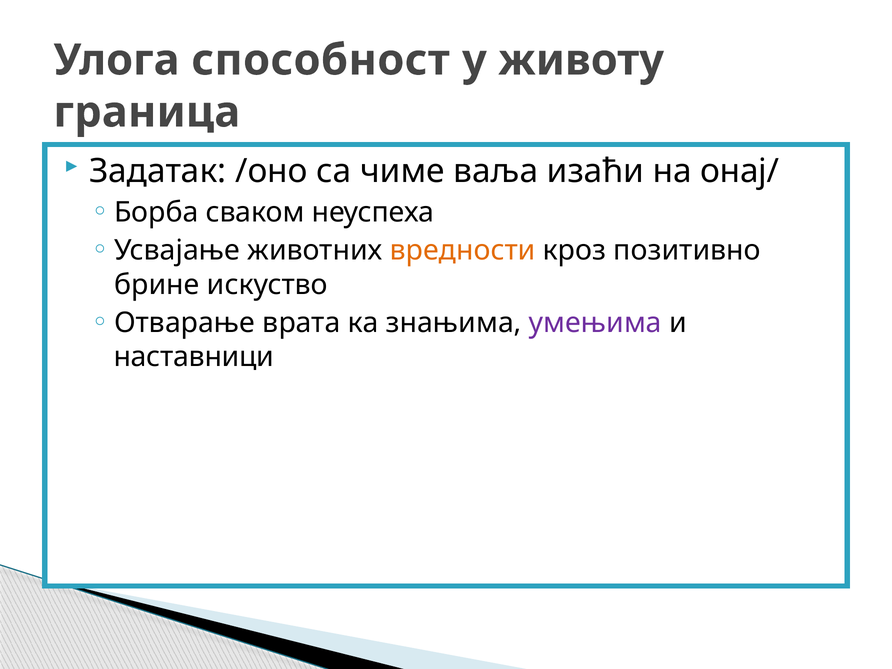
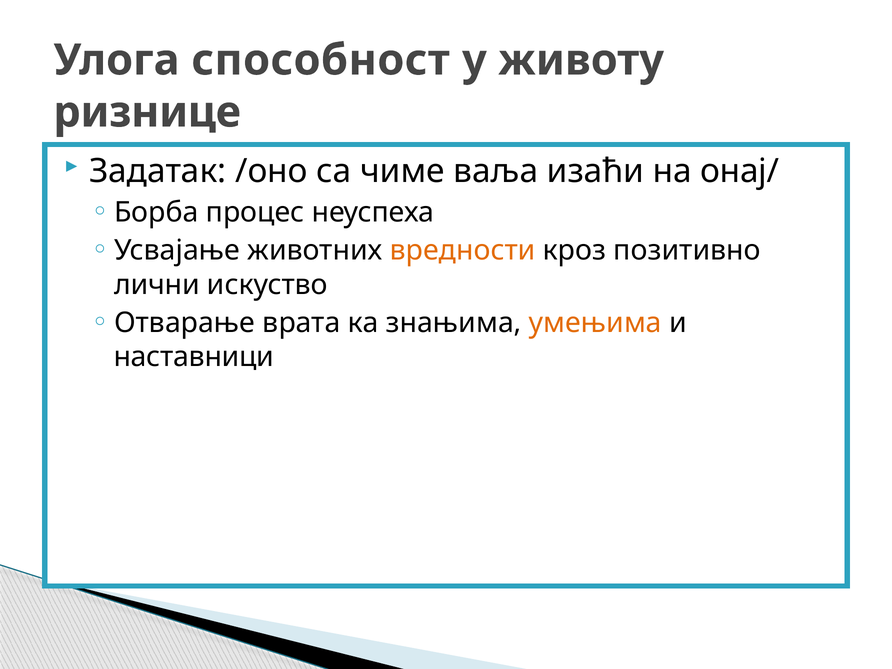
граница: граница -> ризнице (147, 112)
сваком: сваком -> процес (255, 212)
брине: брине -> лични (157, 285)
умењима colour: purple -> orange (595, 323)
